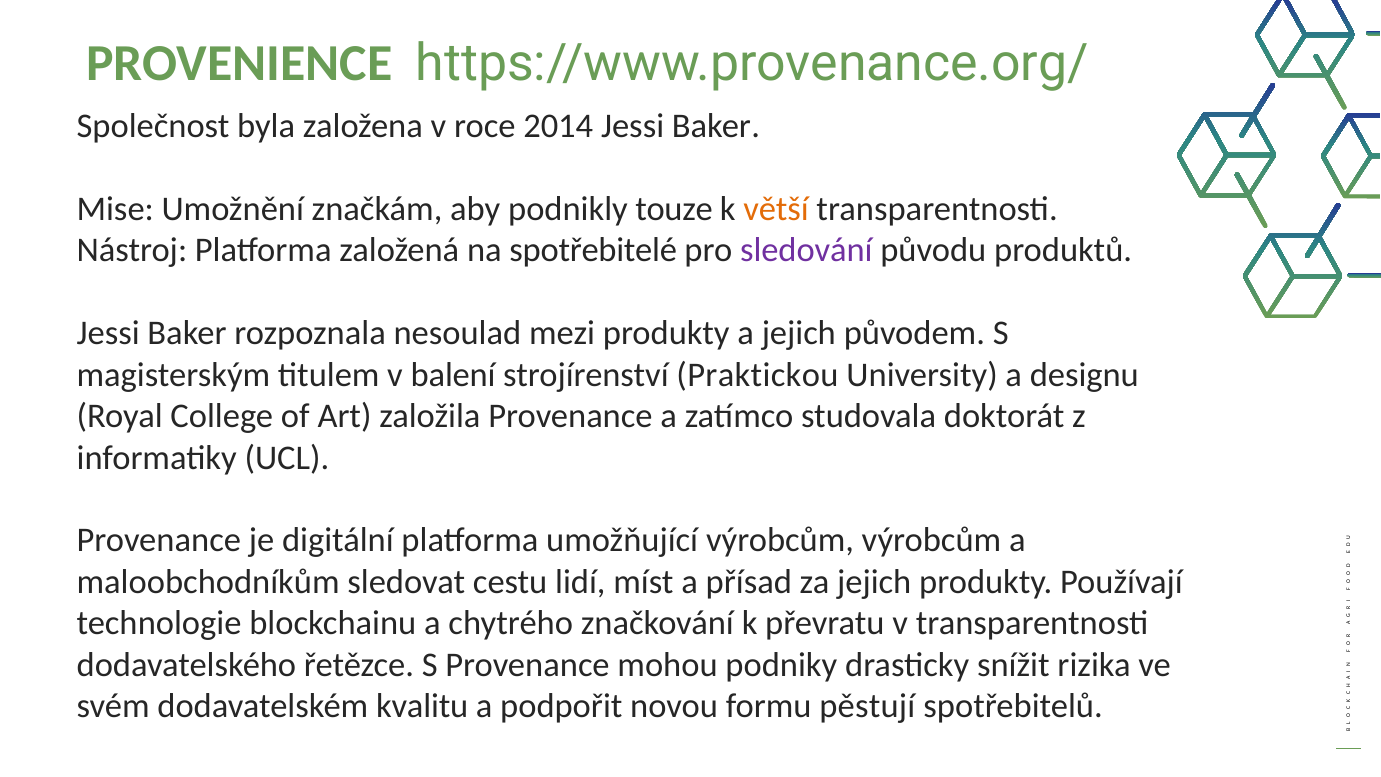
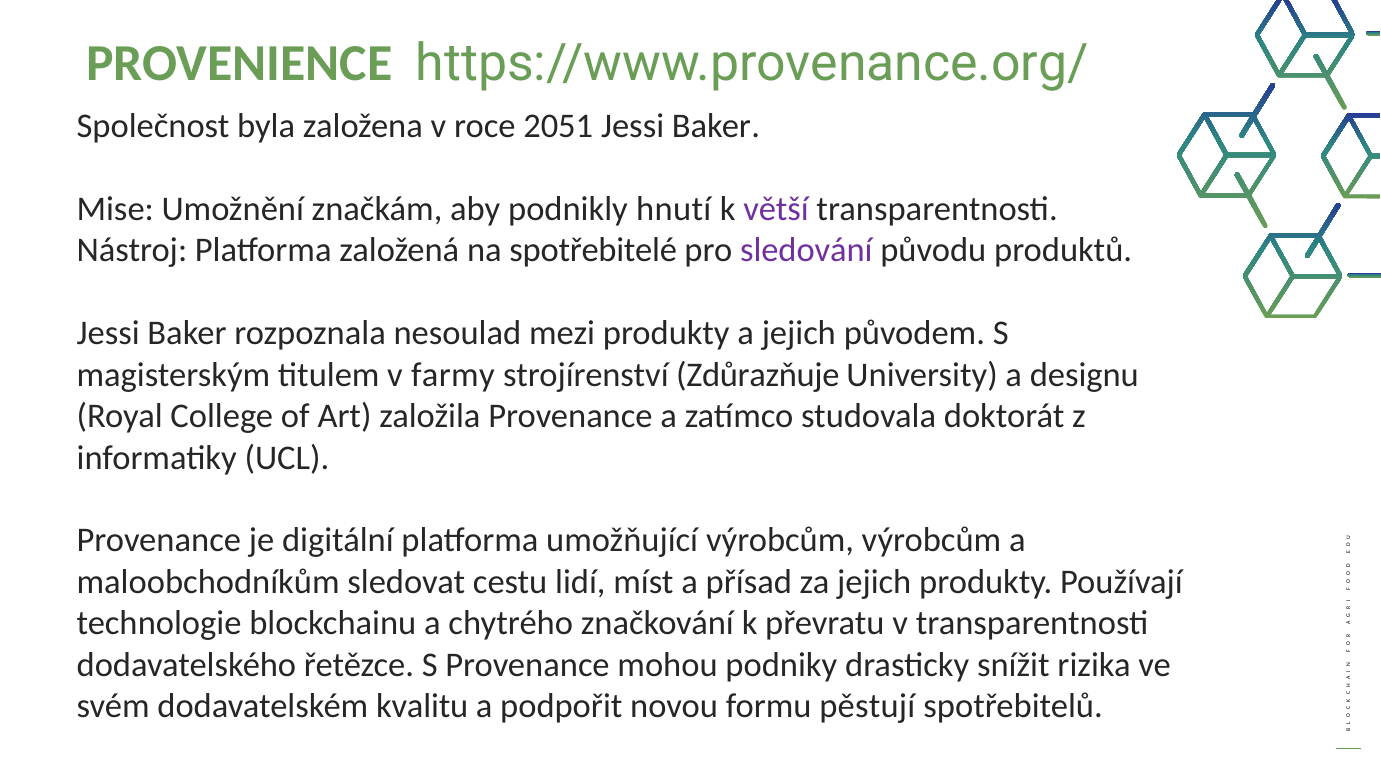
2014: 2014 -> 2051 (558, 126)
touze: touze -> hnutí (674, 209)
větší colour: orange -> purple (776, 209)
balení: balení -> farmy (453, 375)
Praktickou: Praktickou -> Zdůrazňuje (758, 375)
